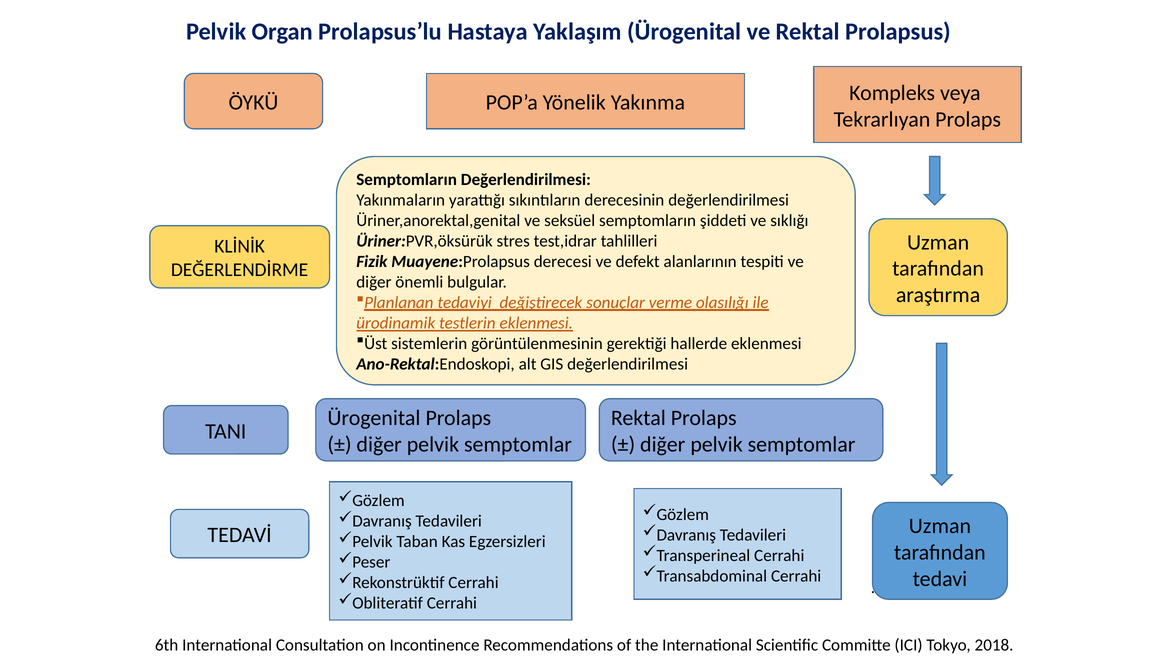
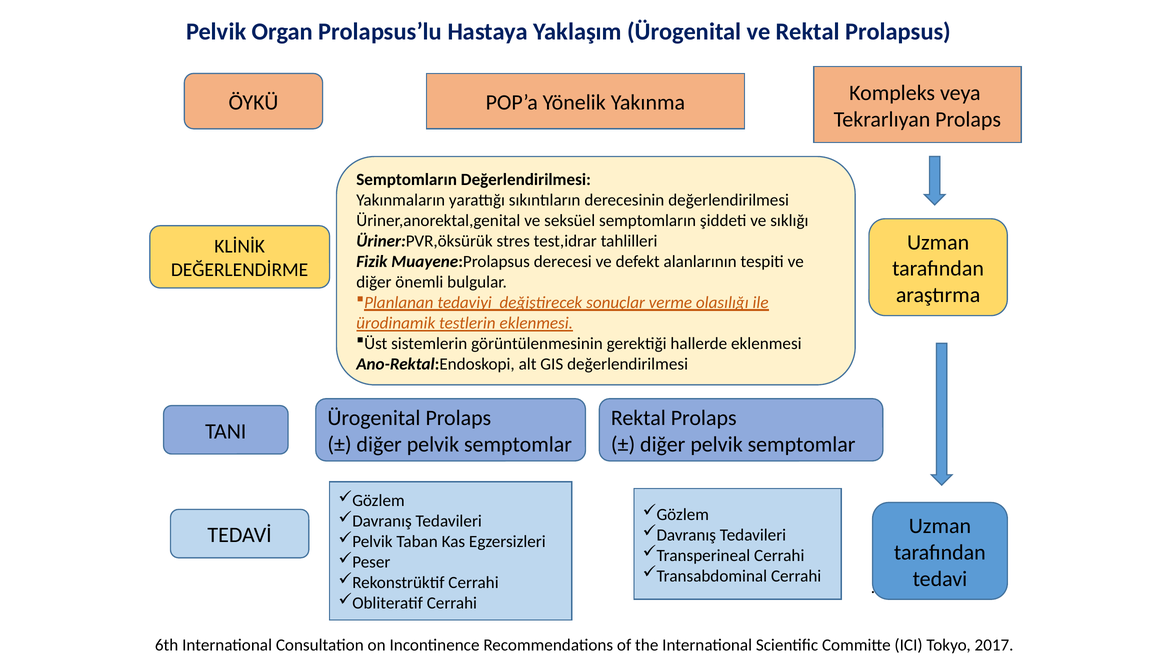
2018: 2018 -> 2017 (994, 645)
